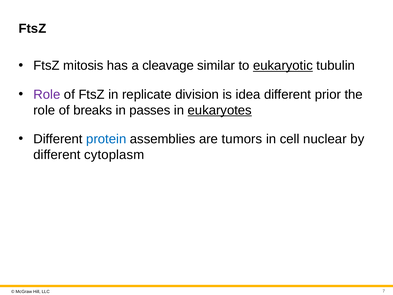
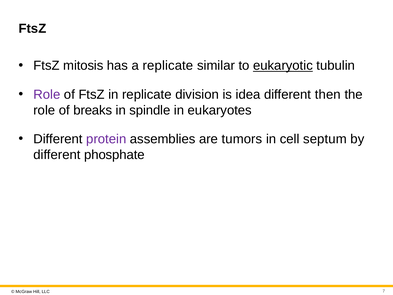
a cleavage: cleavage -> replicate (168, 66)
prior: prior -> then (328, 94)
passes: passes -> spindle (150, 110)
eukaryotes underline: present -> none (220, 110)
protein colour: blue -> purple (106, 139)
nuclear: nuclear -> septum (325, 139)
cytoplasm: cytoplasm -> phosphate (114, 155)
